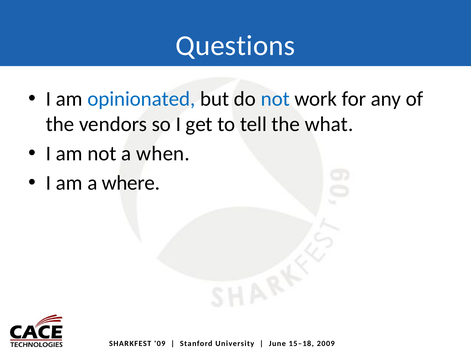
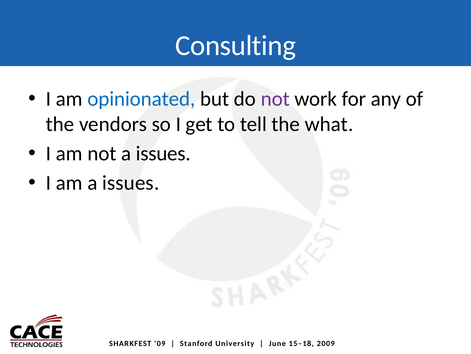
Questions: Questions -> Consulting (236, 46)
not colour: blue -> purple (275, 99)
not a when: when -> issues (163, 153)
am a where: where -> issues (131, 183)
